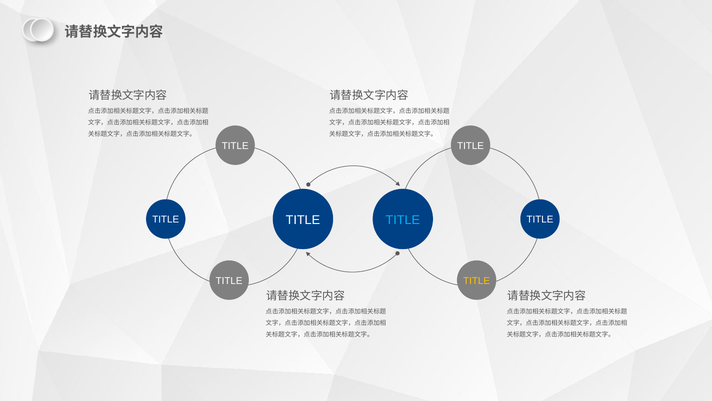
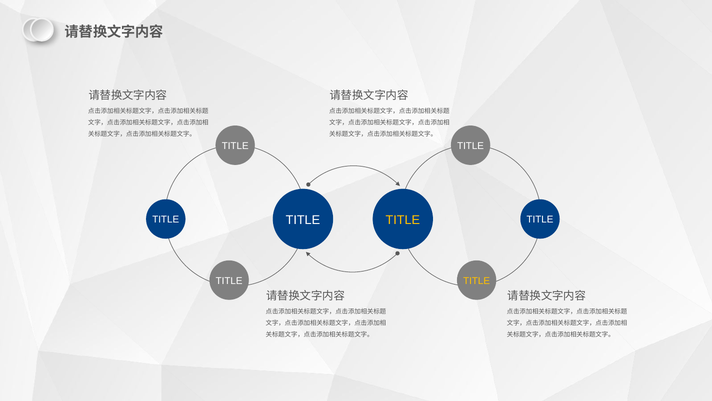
TITLE colour: light blue -> yellow (403, 220)
